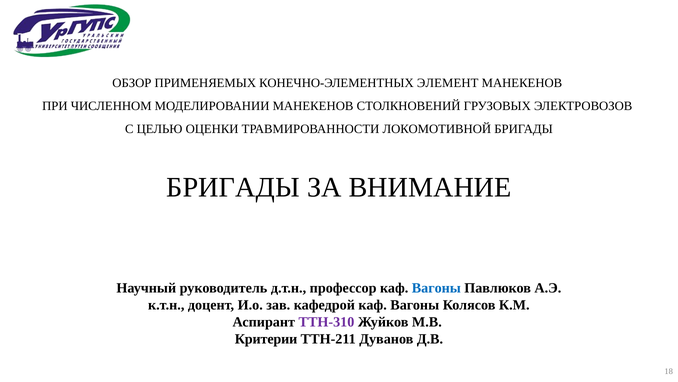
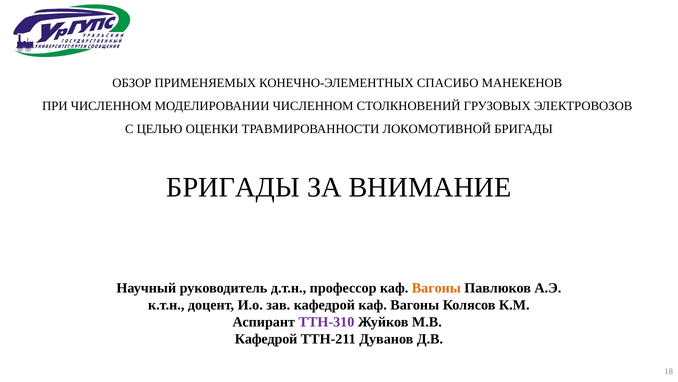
ЭЛЕМЕНТ: ЭЛЕМЕНТ -> СПАСИБО (448, 83)
МОДЕЛИРОВАНИИ МАНЕКЕНОВ: МАНЕКЕНОВ -> ЧИСЛЕННОМ (313, 106)
Вагоны colour: blue -> orange (436, 287)
Критерии: Критерии -> Кафедрой (266, 338)
